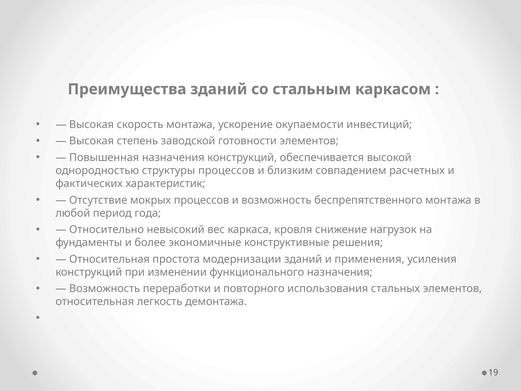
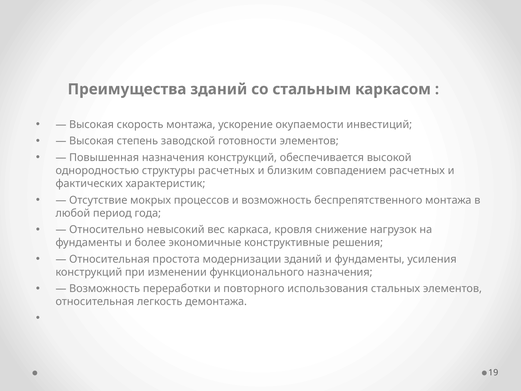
структуры процессов: процессов -> расчетных (226, 170)
и применения: применения -> фундаменты (370, 259)
